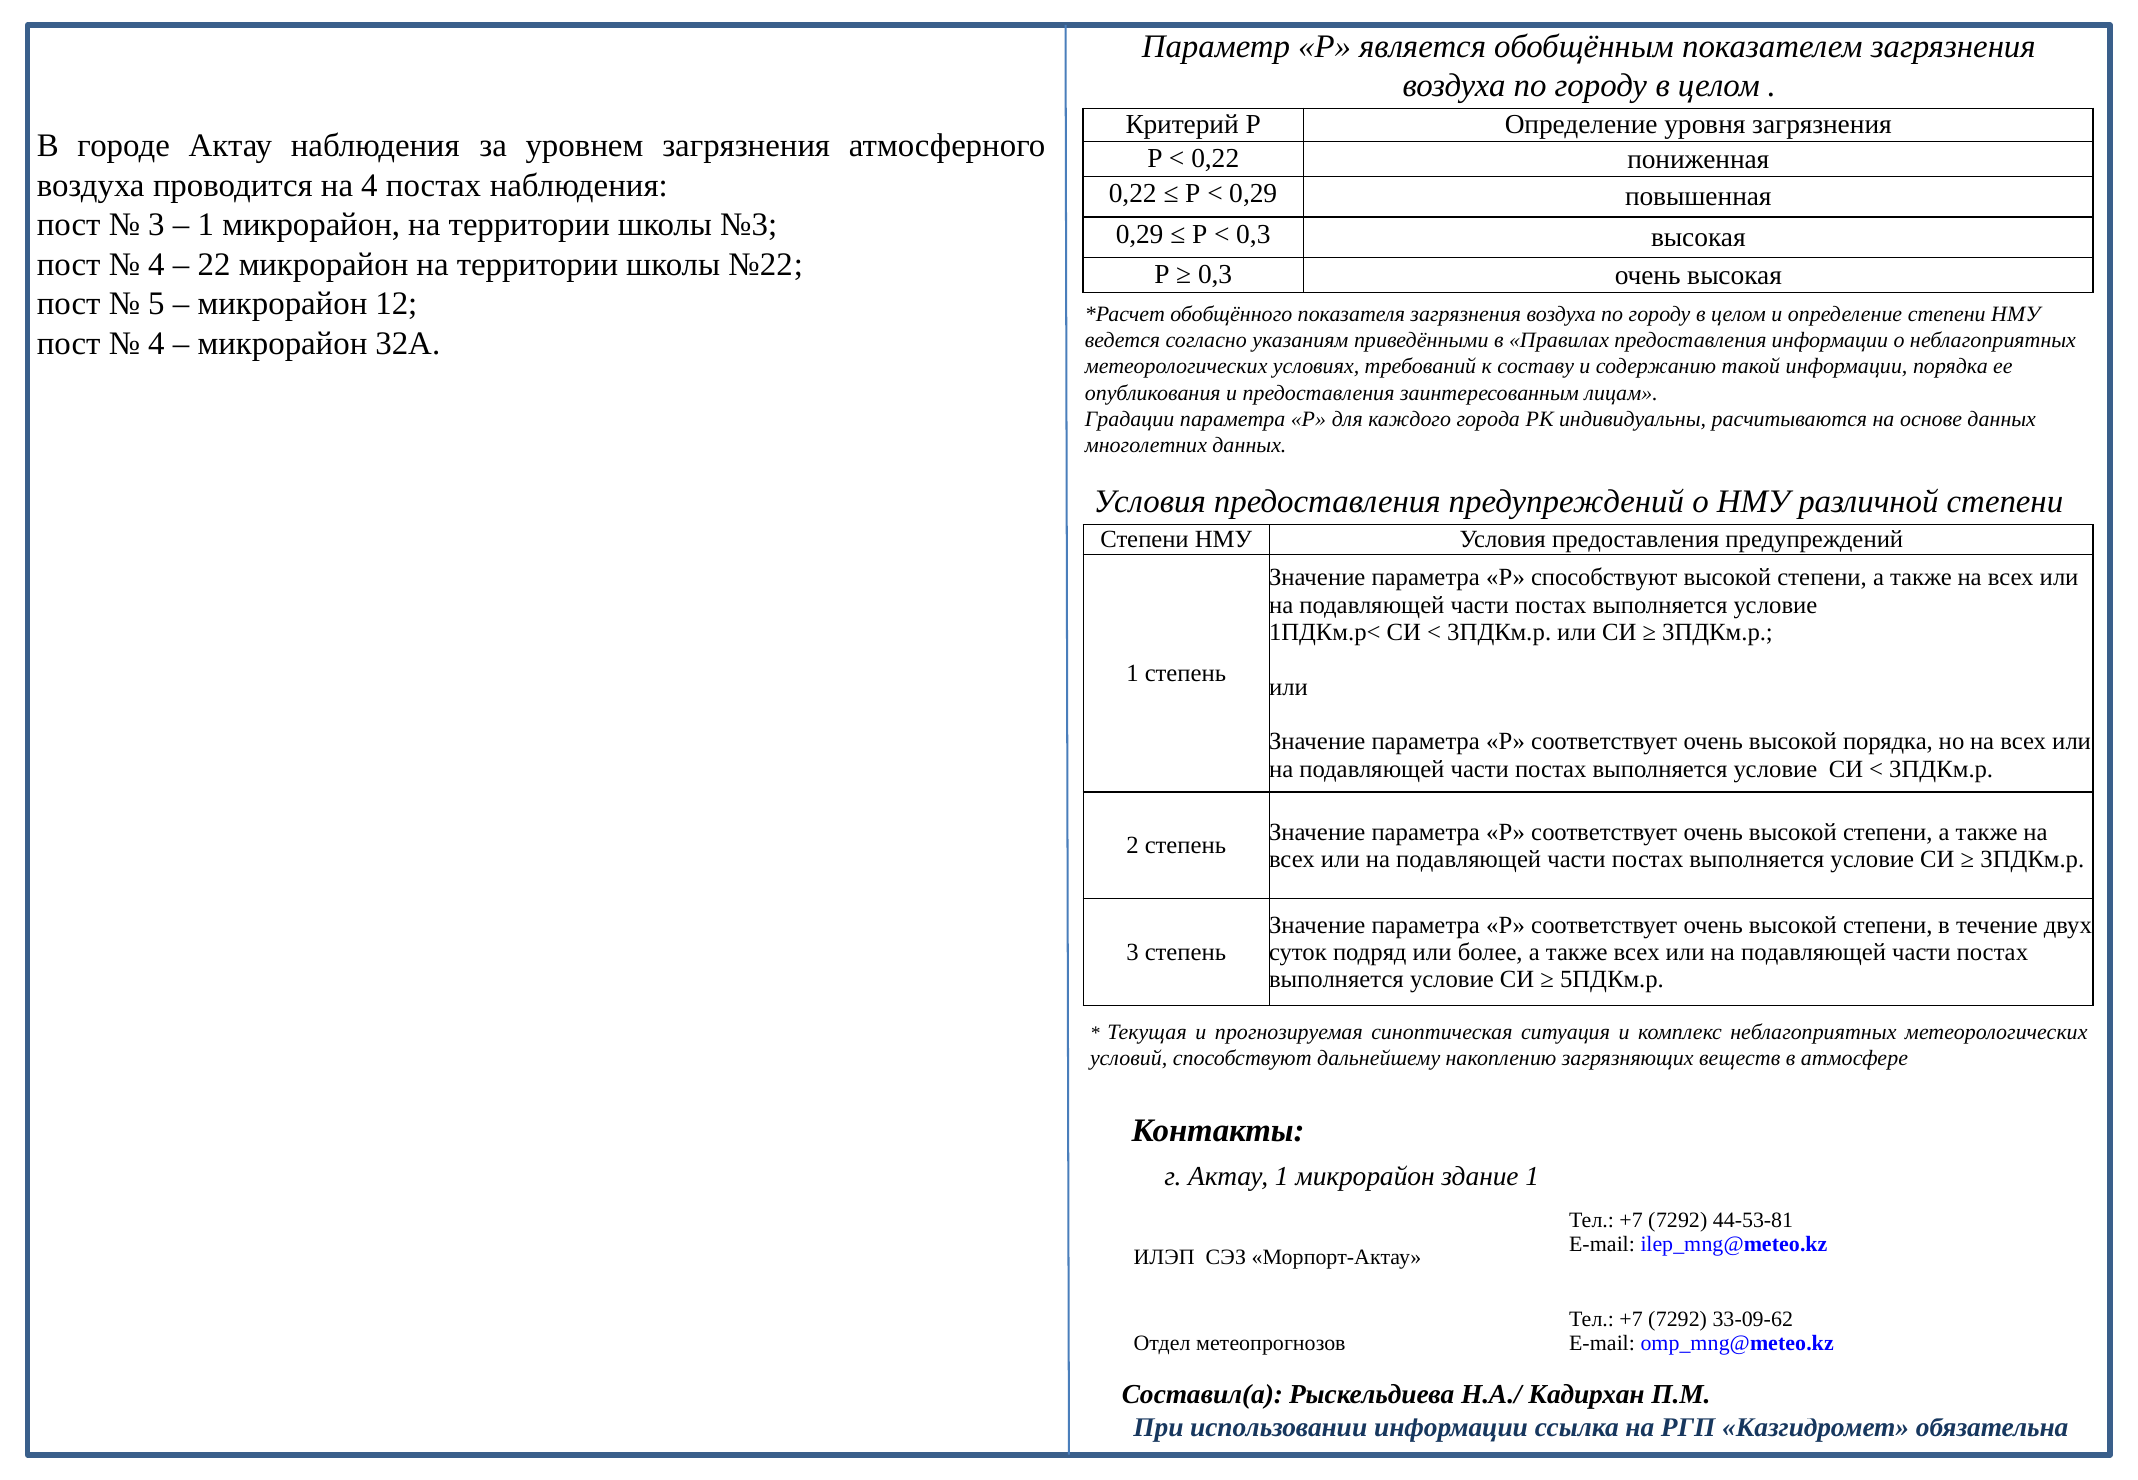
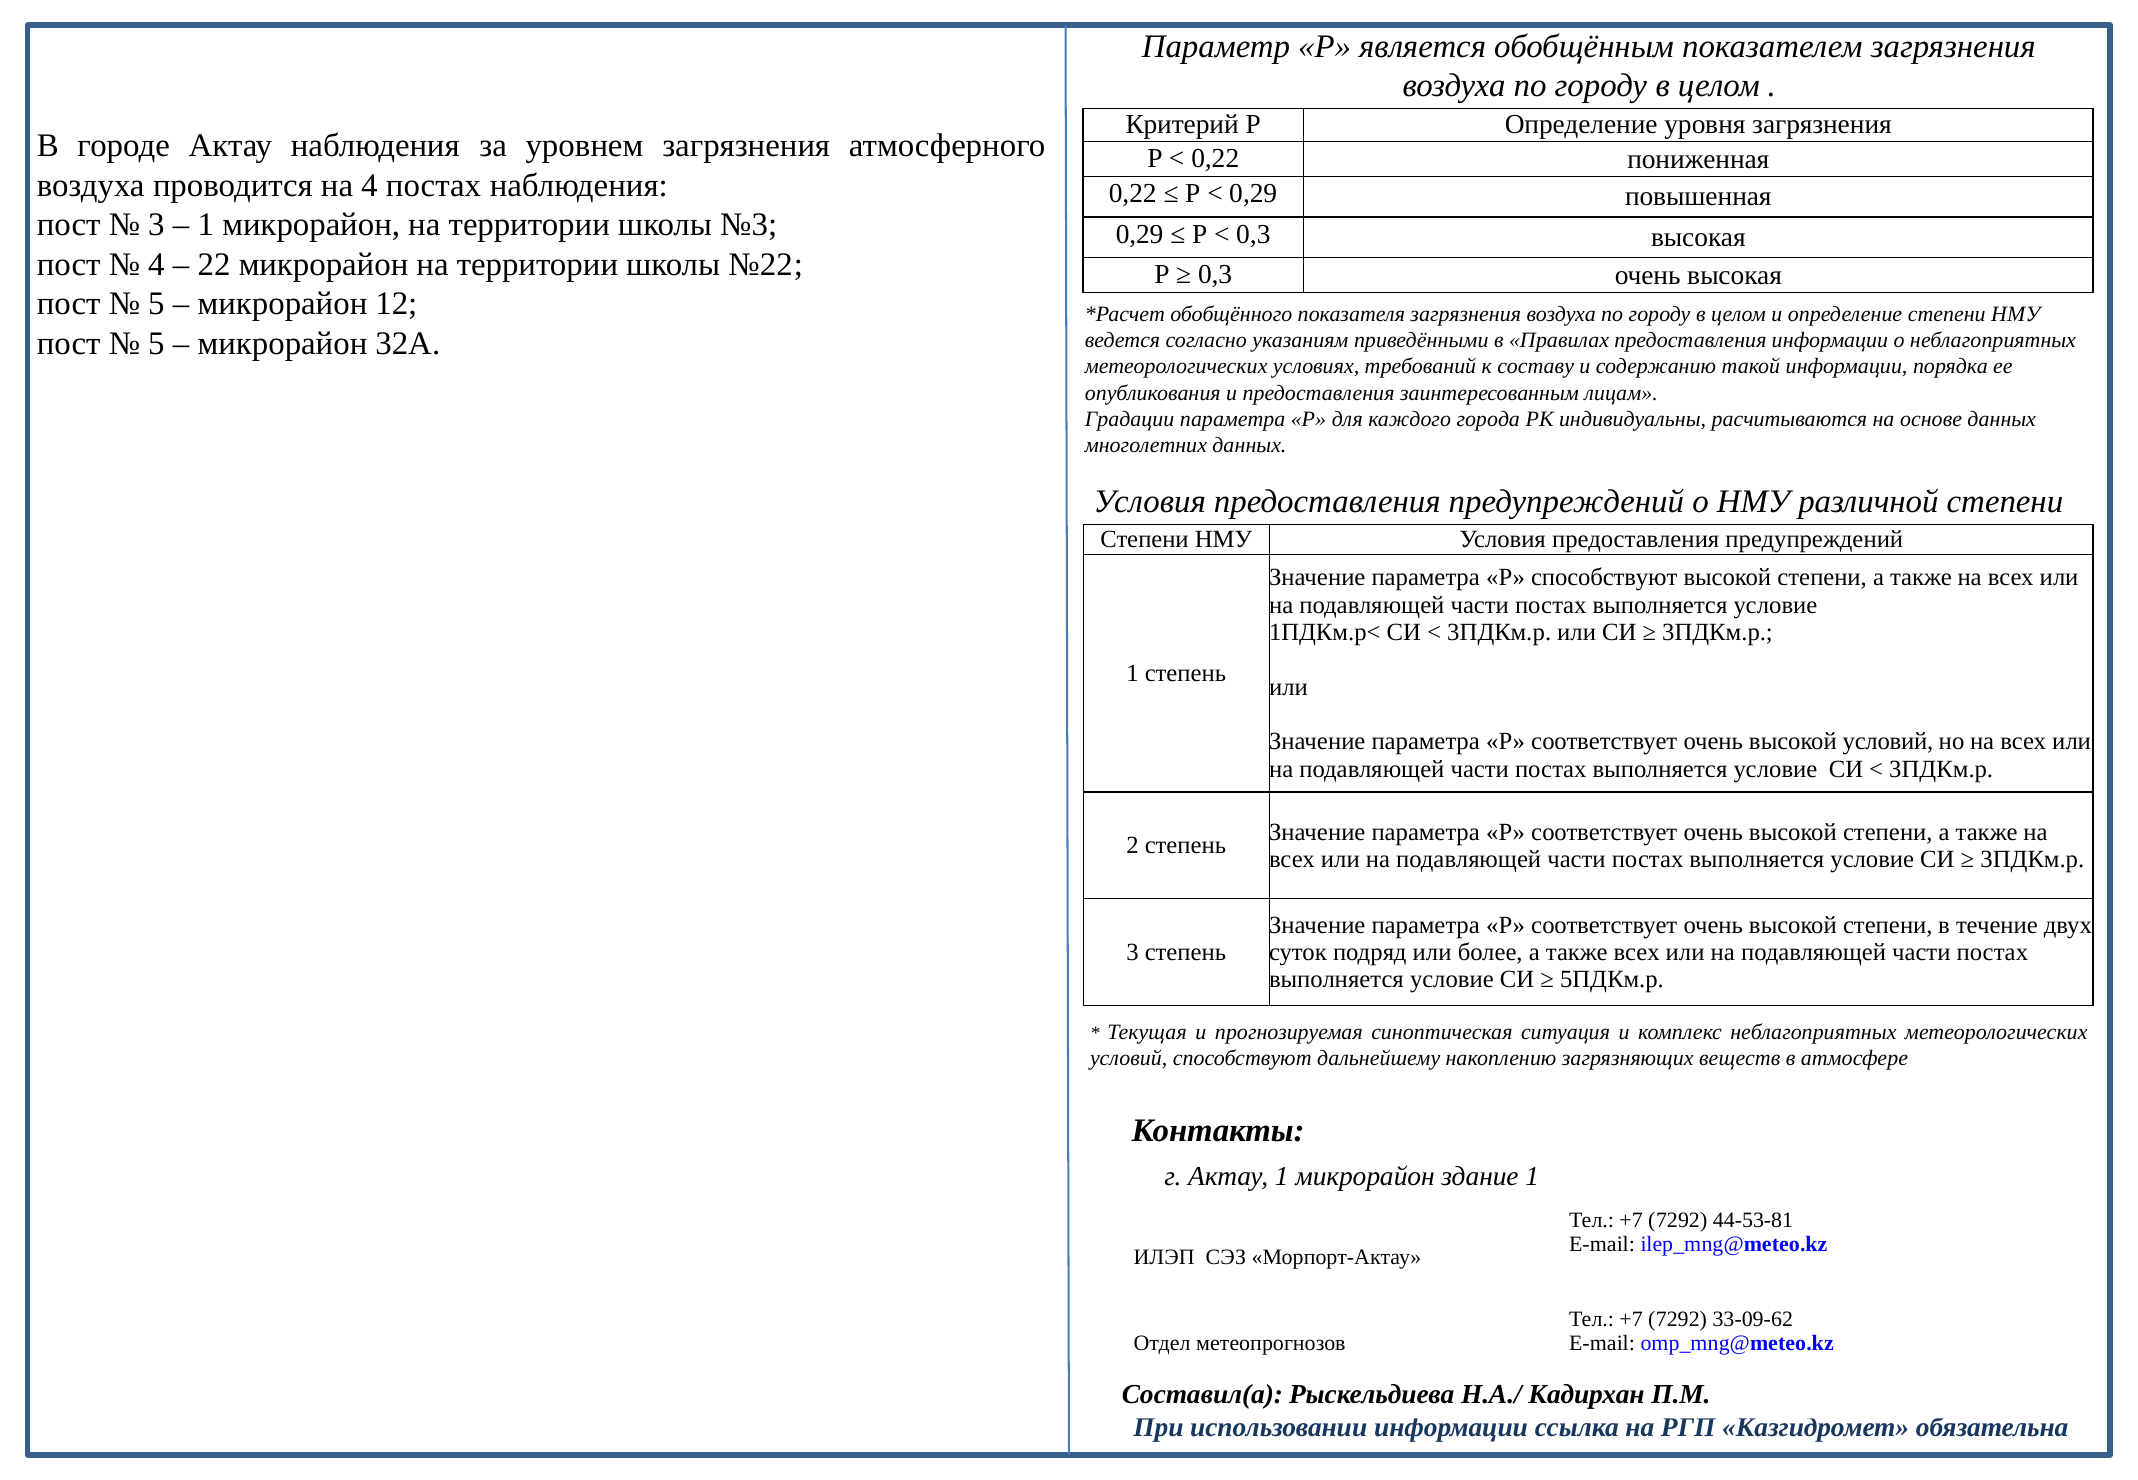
4: 4 -> 5 (156, 343)
высокой порядка: порядка -> условий (1888, 742)
